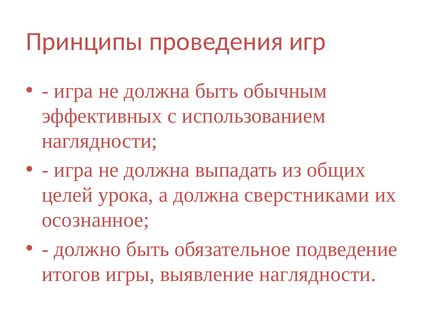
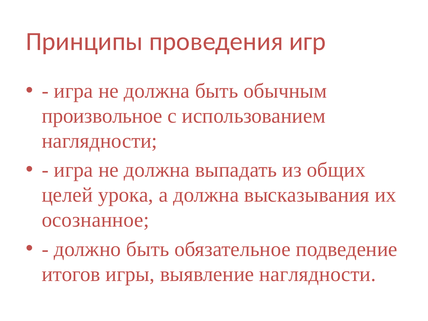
эффективных: эффективных -> произвольное (102, 116)
сверстниками: сверстниками -> высказывания (307, 195)
